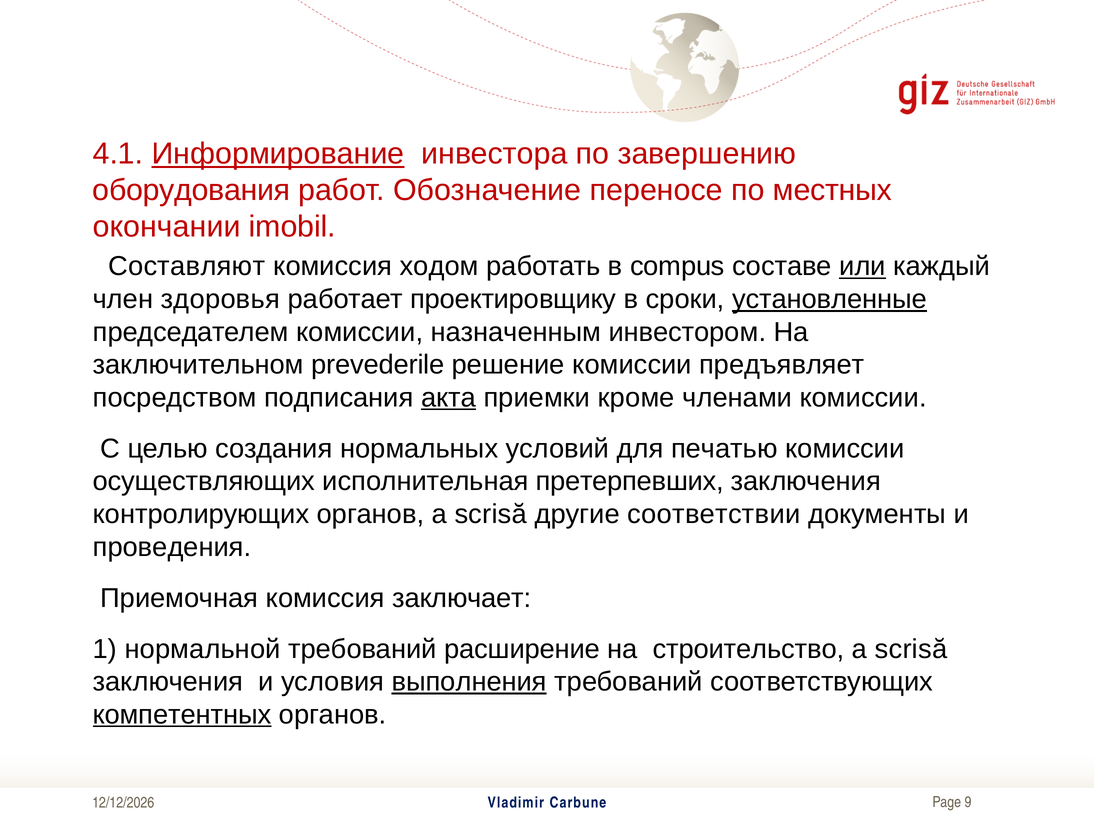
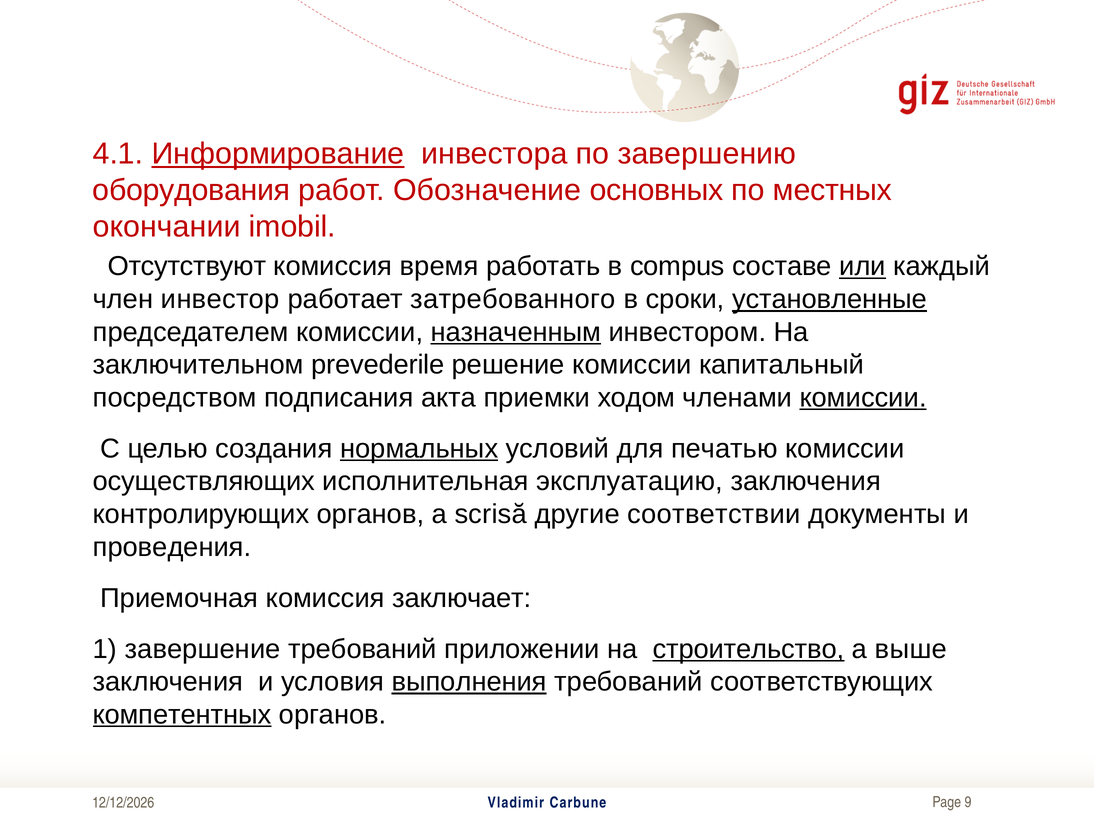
переносе: переносе -> основных (656, 190)
Составляют: Составляют -> Отсутствуют (187, 267)
ходом: ходом -> время (439, 267)
здоровья: здоровья -> инвестор (220, 299)
проектировщику: проектировщику -> затребованного (513, 299)
назначенным underline: none -> present (516, 332)
предъявляет: предъявляет -> капитальный (782, 365)
акта underline: present -> none (449, 398)
кроме: кроме -> ходом (636, 398)
комиссии underline: none -> present (863, 398)
нормальных underline: none -> present (419, 449)
претерпевших: претерпевших -> эксплуатацию (630, 482)
нормальной: нормальной -> завершение (203, 649)
расширение: расширение -> приложении (522, 649)
строительство underline: none -> present (749, 649)
scrisă: scrisă -> выше (911, 649)
